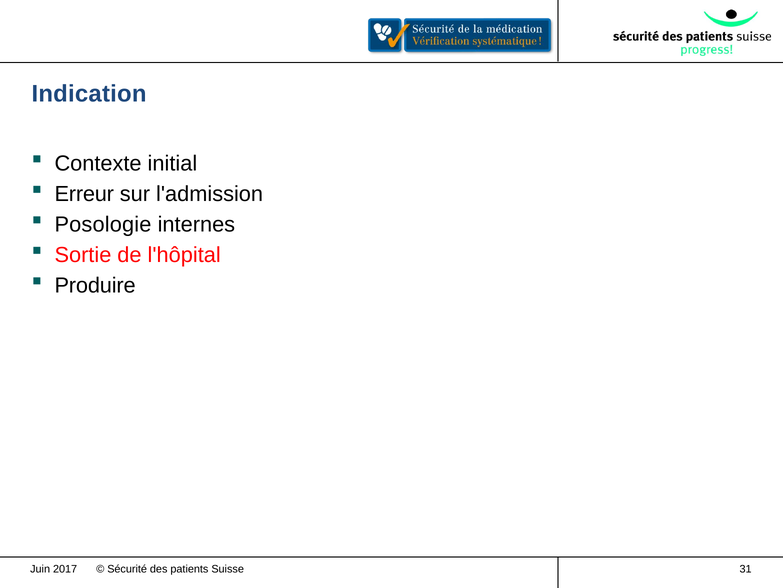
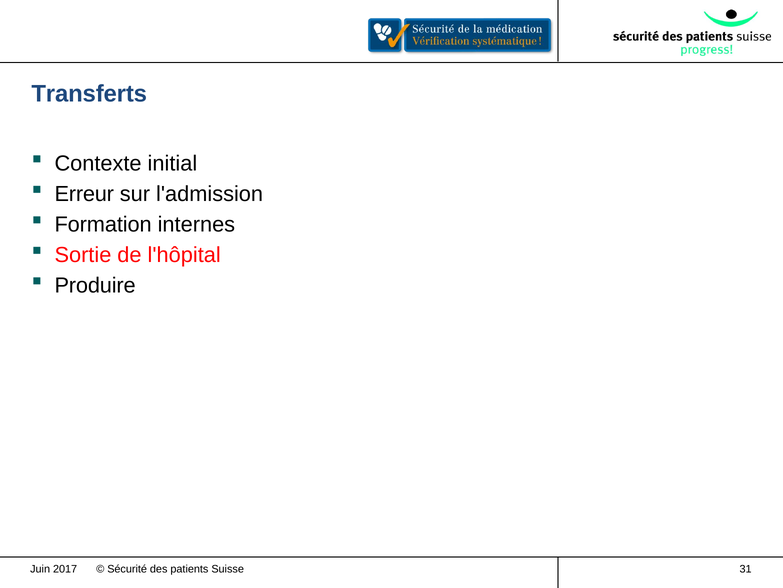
Indication: Indication -> Transferts (89, 94)
Posologie: Posologie -> Formation (103, 224)
